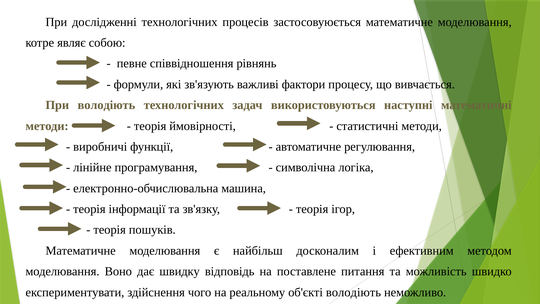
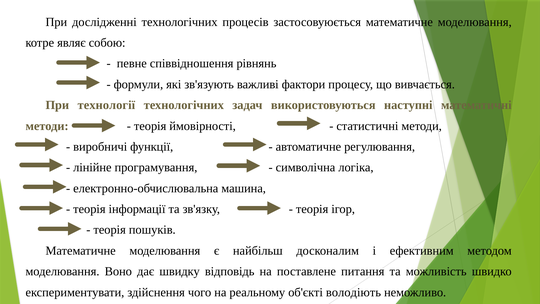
При володіють: володіють -> технології (106, 105)
